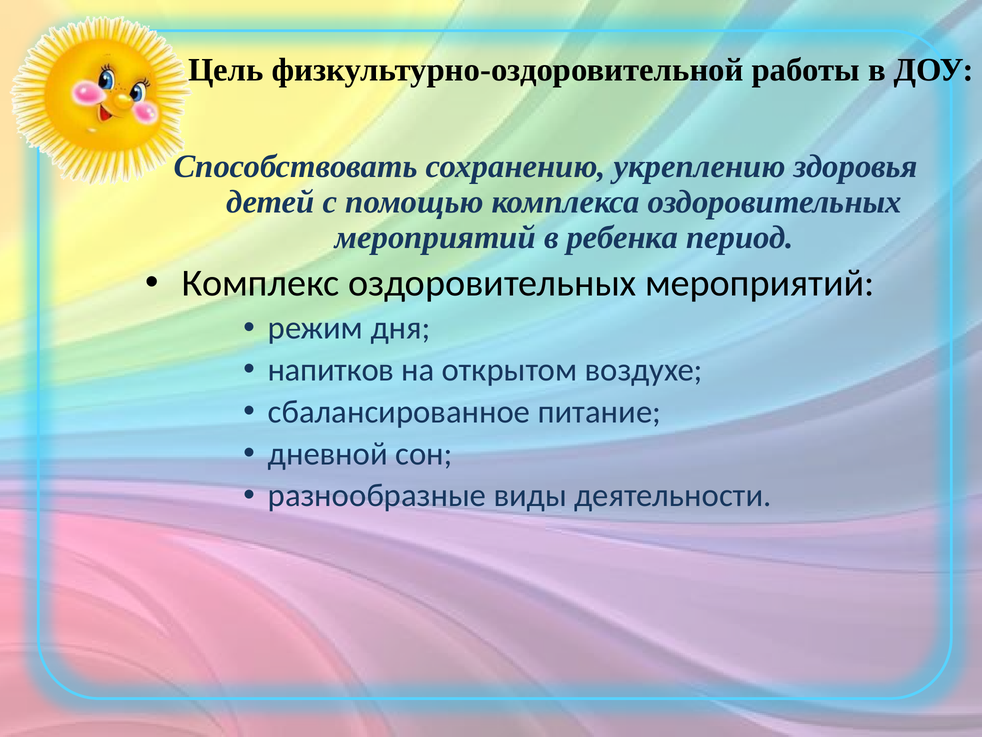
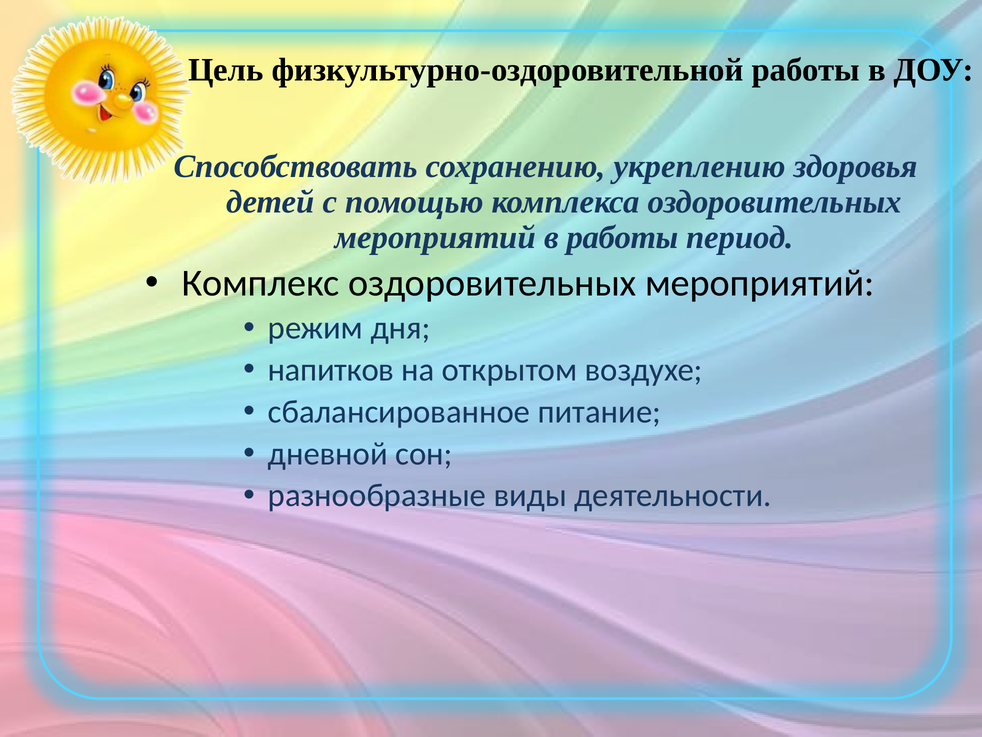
в ребенка: ребенка -> работы (623, 237)
